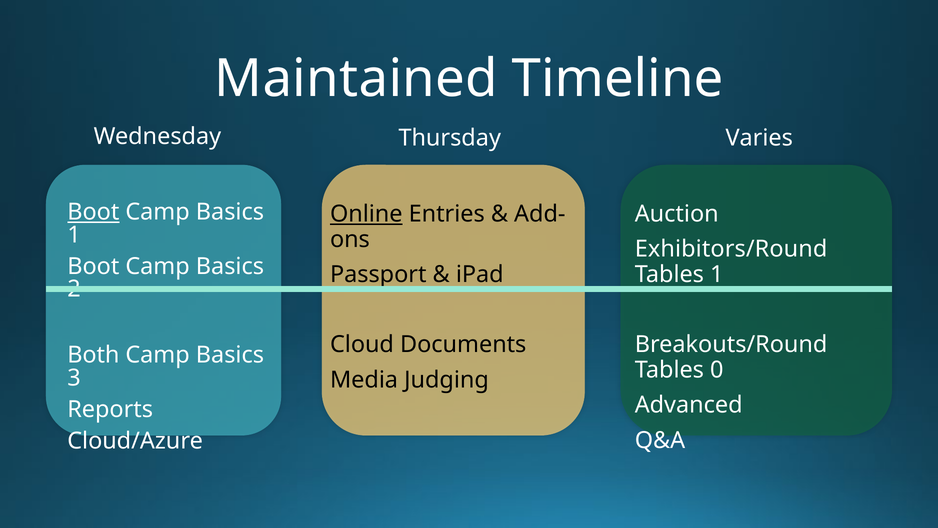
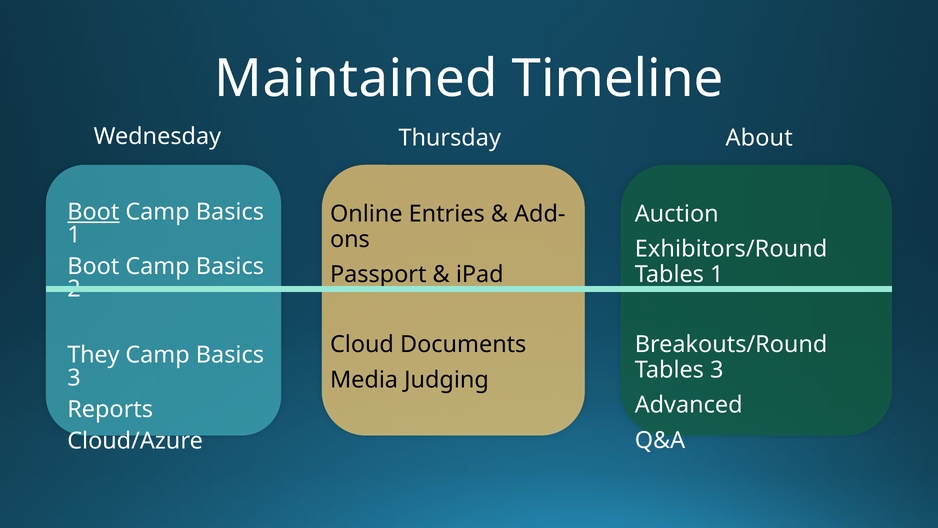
Varies: Varies -> About (759, 138)
Online underline: present -> none (366, 214)
Both: Both -> They (93, 355)
Tables 0: 0 -> 3 (717, 370)
